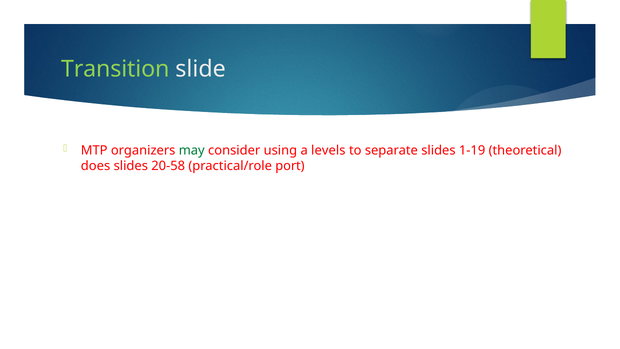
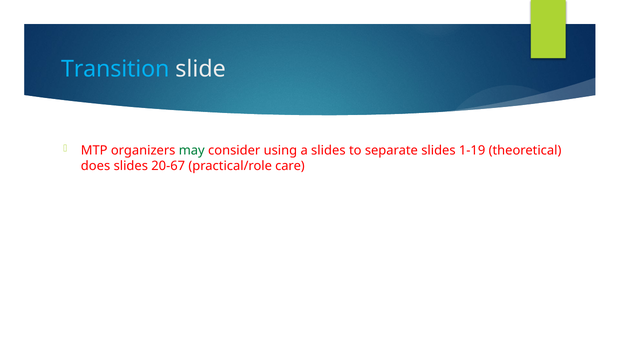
Transition colour: light green -> light blue (115, 69)
a levels: levels -> slides (328, 150)
20-58: 20-58 -> 20-67 (168, 166)
port: port -> care (290, 166)
